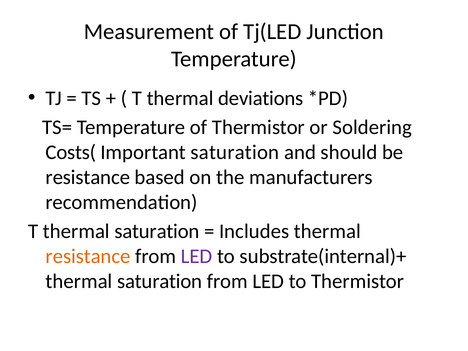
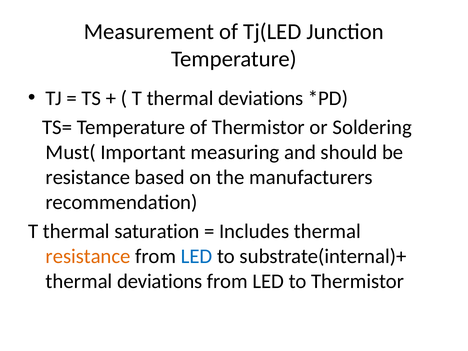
Costs(: Costs( -> Must( (71, 152)
Important saturation: saturation -> measuring (235, 152)
LED colour: purple -> blue (197, 256)
saturation: saturation -> deviations (160, 281)
